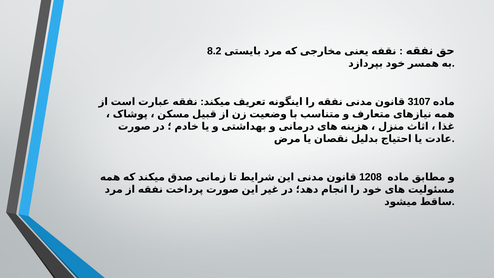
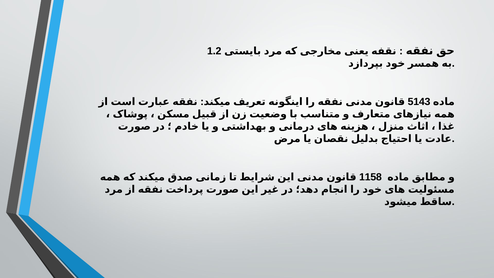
8.2: 8.2 -> 1.2 (214, 51)
3107: 3107 -> 5143 (419, 102)
1208: 1208 -> 1158 (370, 177)
